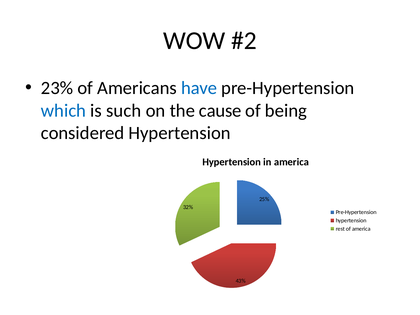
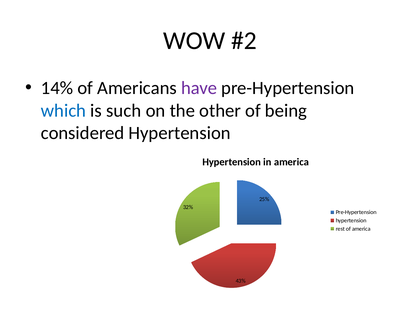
23%: 23% -> 14% (57, 88)
have colour: blue -> purple (199, 88)
cause: cause -> other (220, 111)
